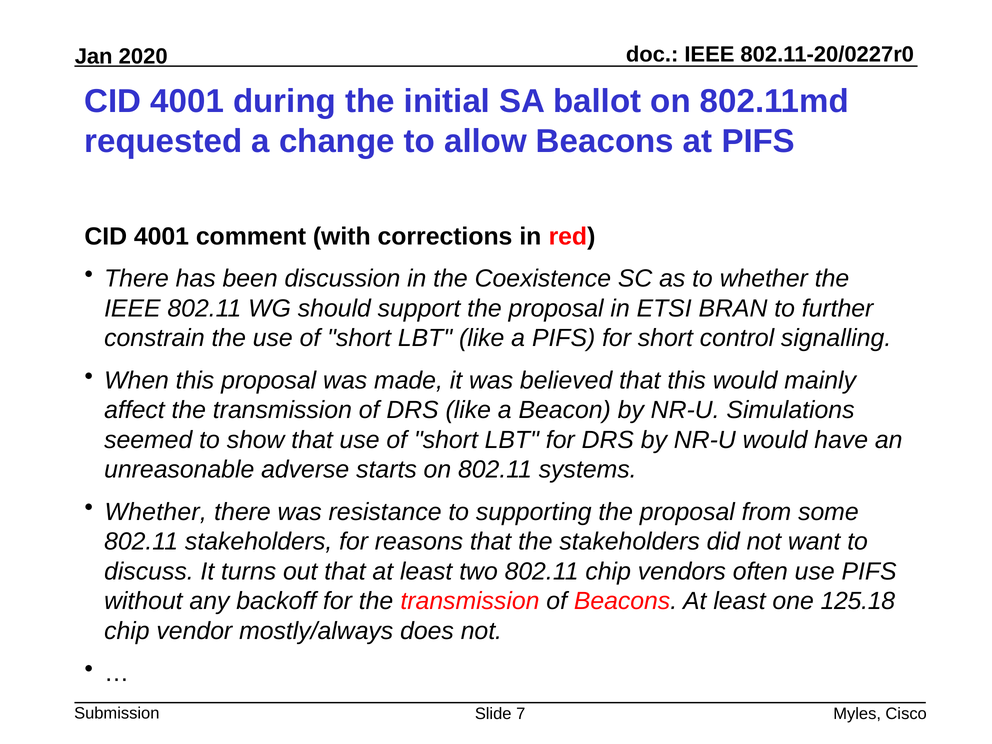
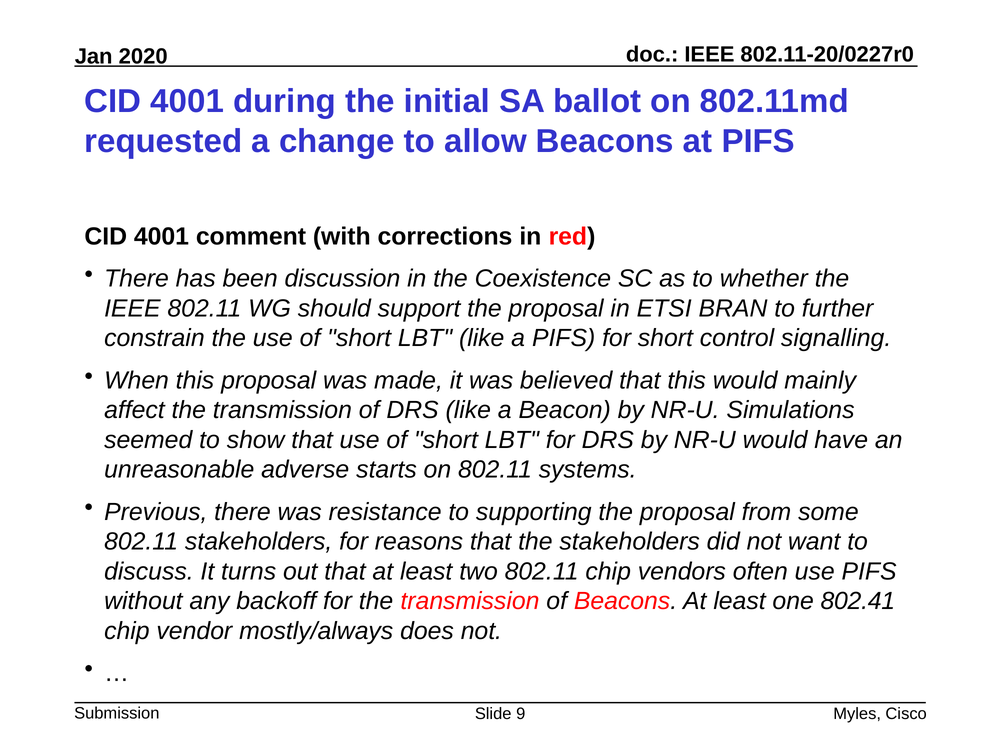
Whether: Whether -> Previous (156, 512)
125.18: 125.18 -> 802.41 (858, 601)
7: 7 -> 9 (521, 714)
